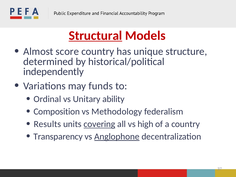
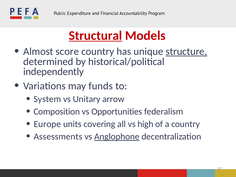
structure underline: none -> present (186, 52)
Ordinal: Ordinal -> System (47, 99)
ability: ability -> arrow (113, 99)
Methodology: Methodology -> Opportunities (117, 112)
Results: Results -> Europe (47, 124)
covering underline: present -> none (99, 124)
Transparency: Transparency -> Assessments (58, 137)
